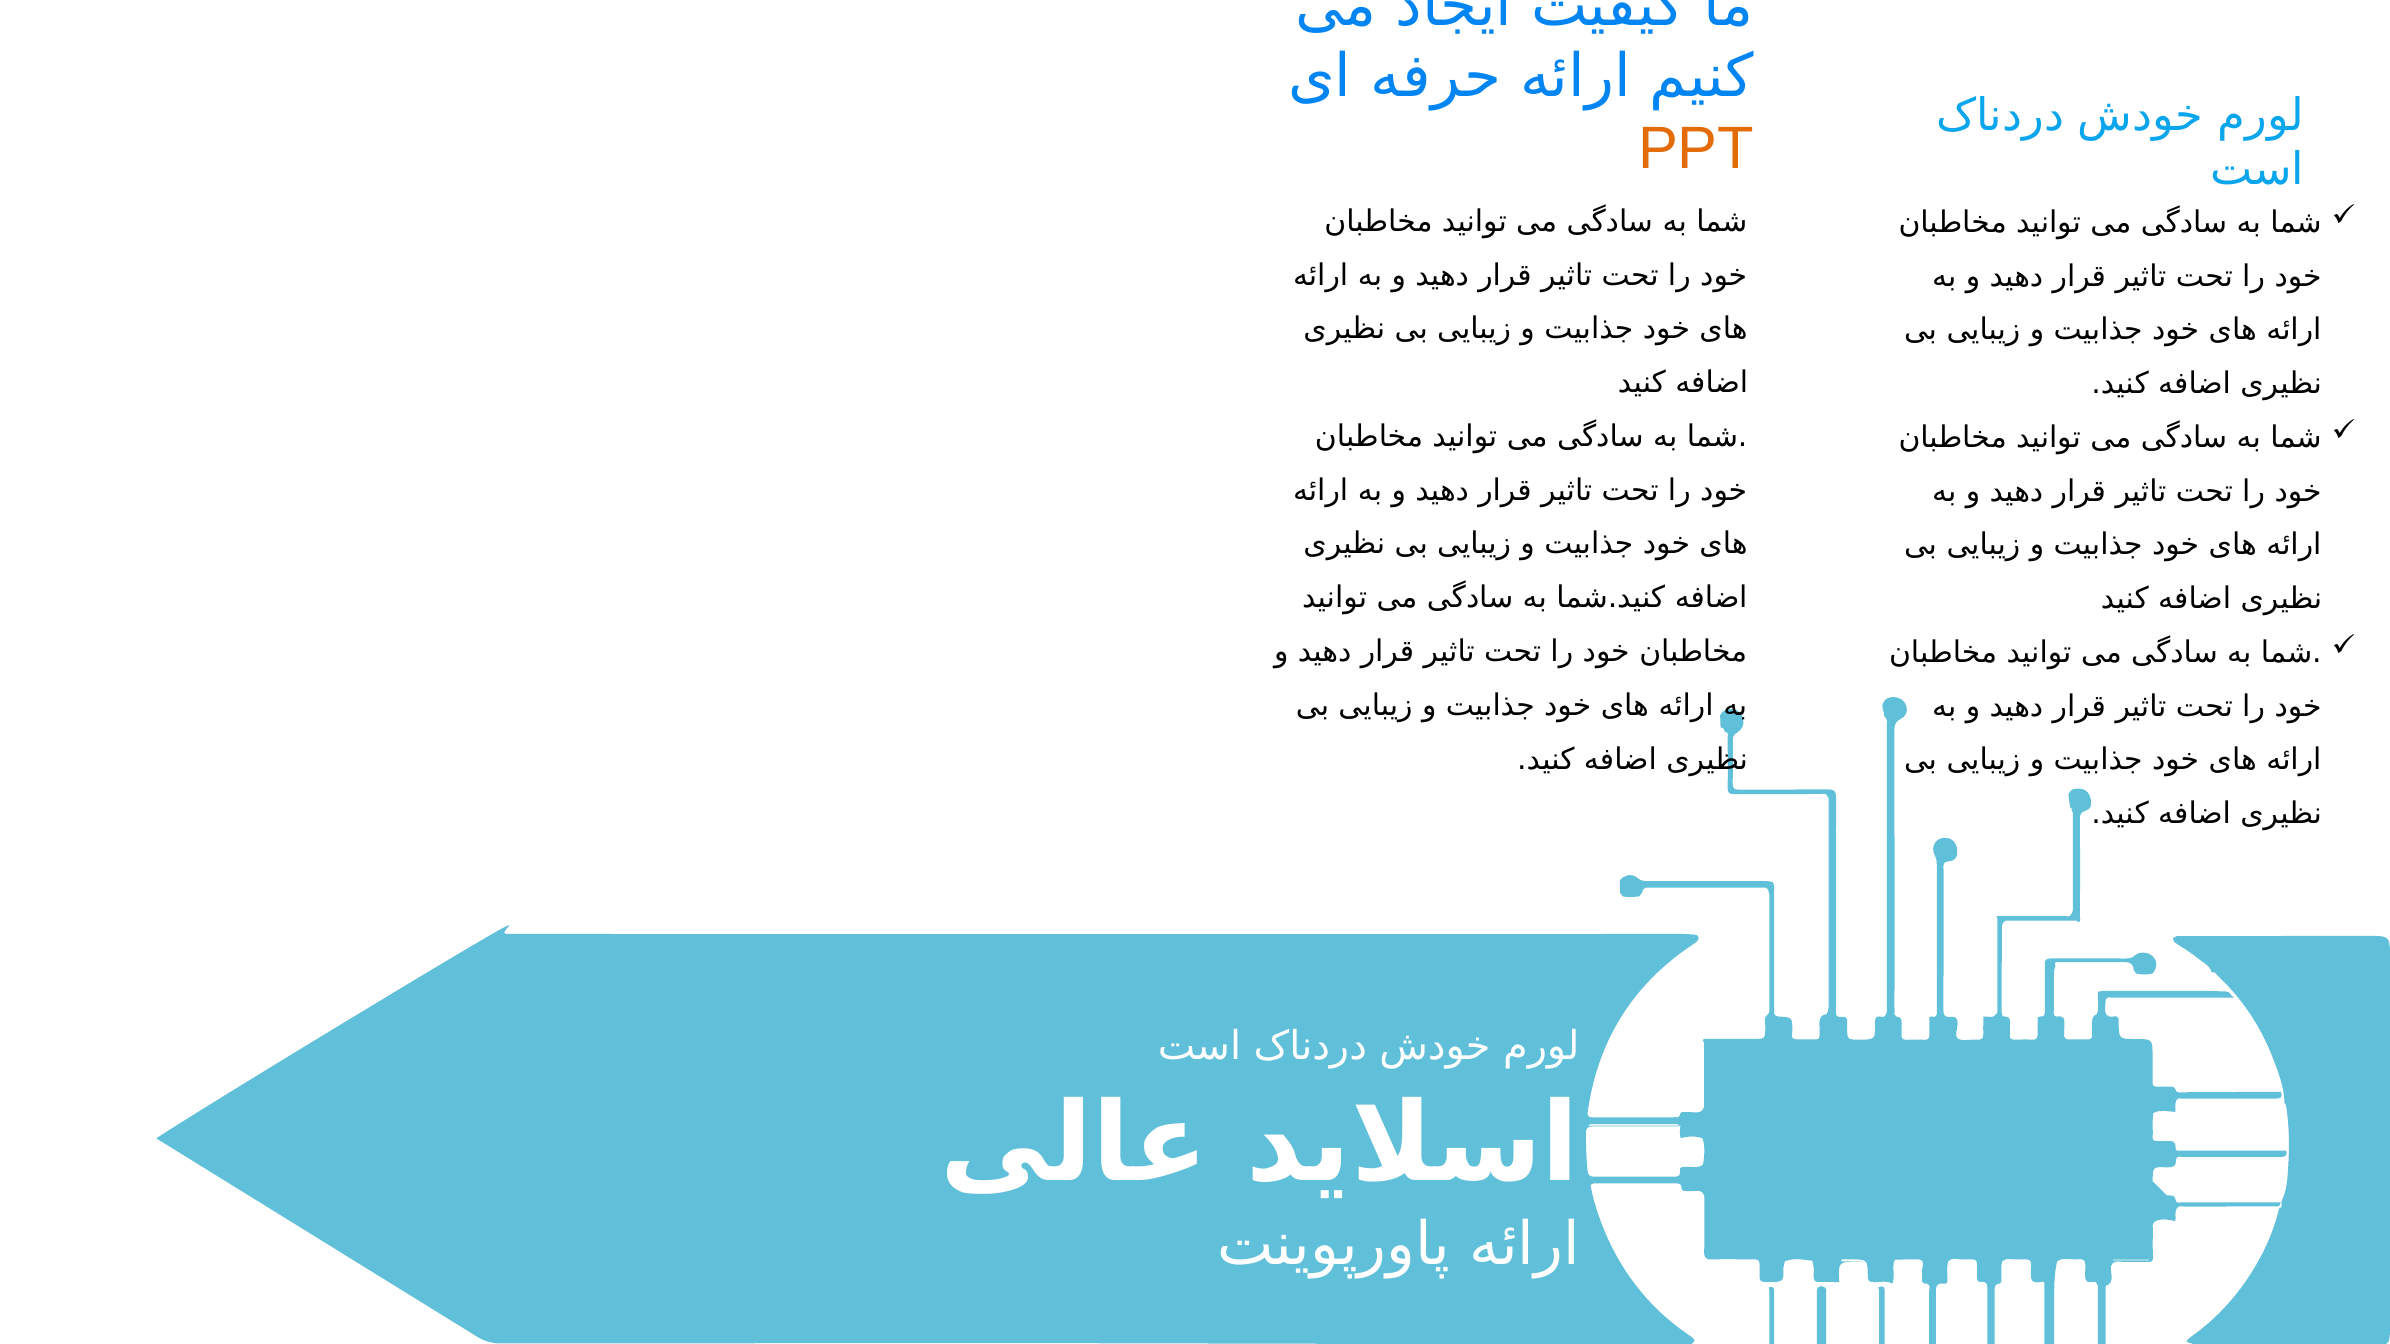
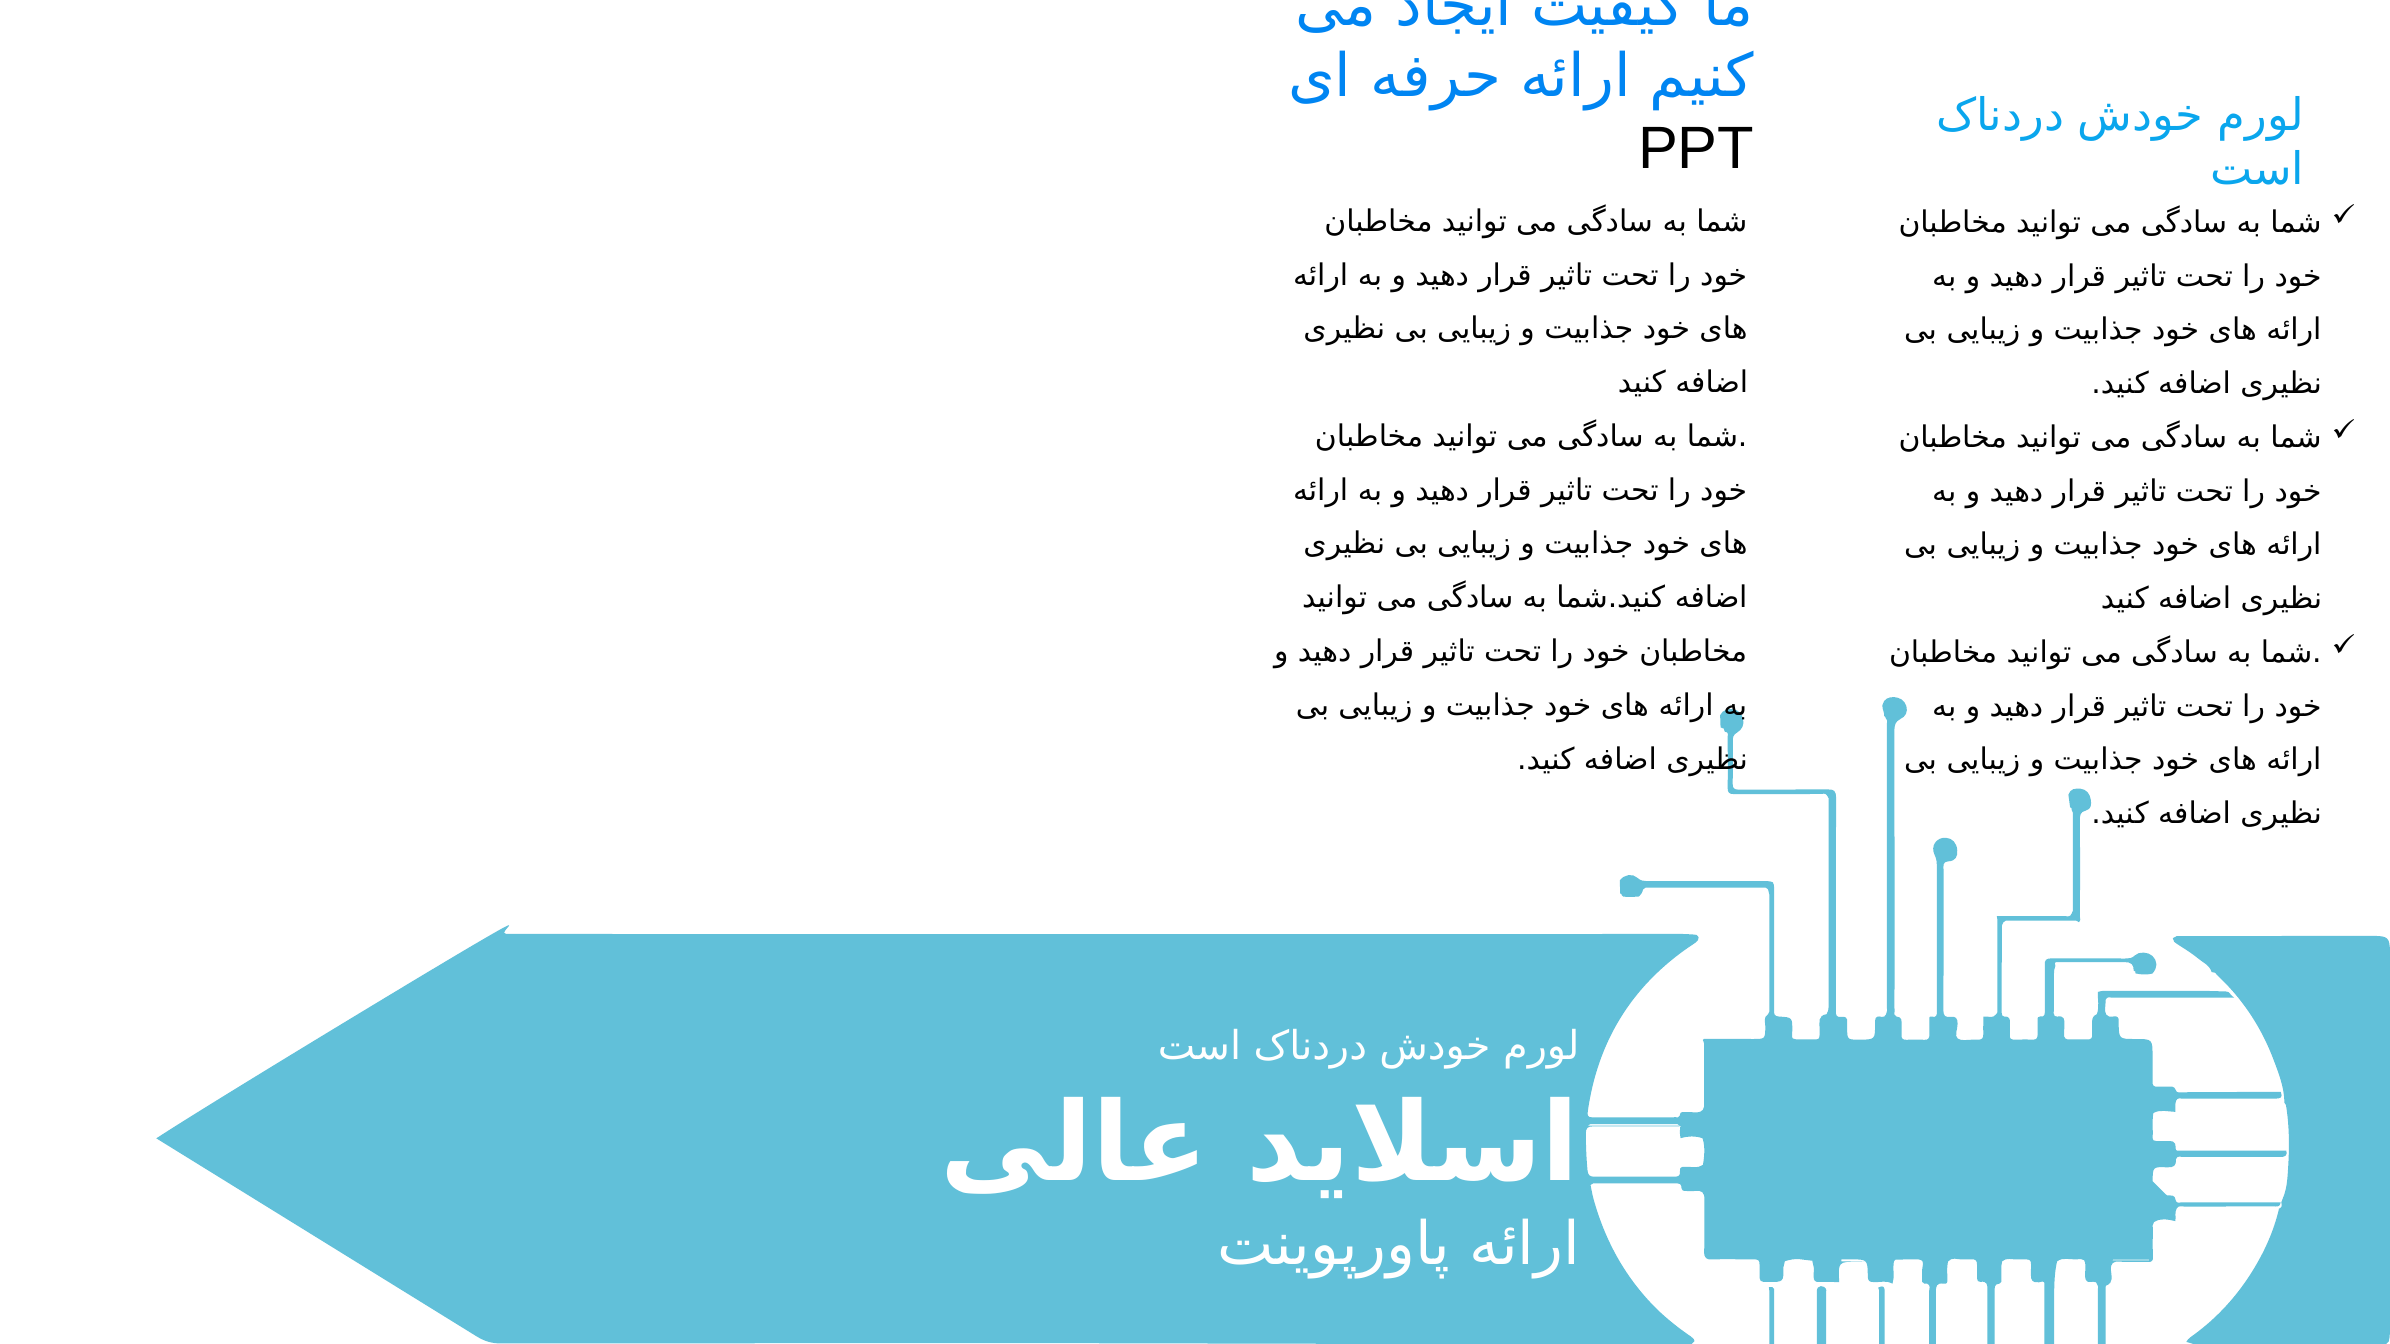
PPT colour: orange -> black (1696, 149)
